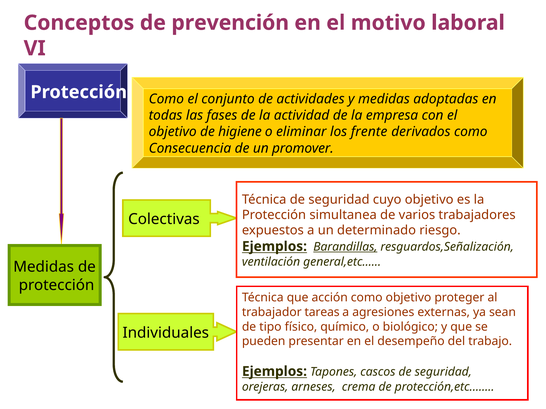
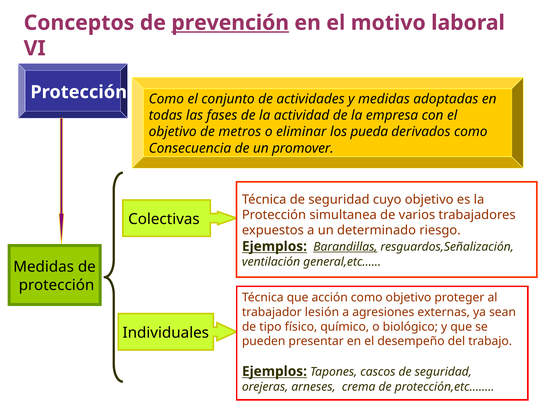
prevención underline: none -> present (230, 23)
higiene: higiene -> metros (240, 132)
frente: frente -> pueda (369, 132)
tareas: tareas -> lesión (322, 313)
